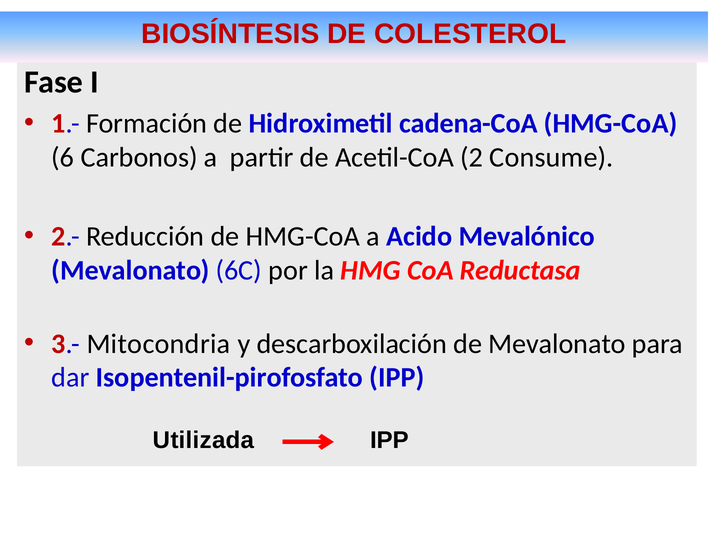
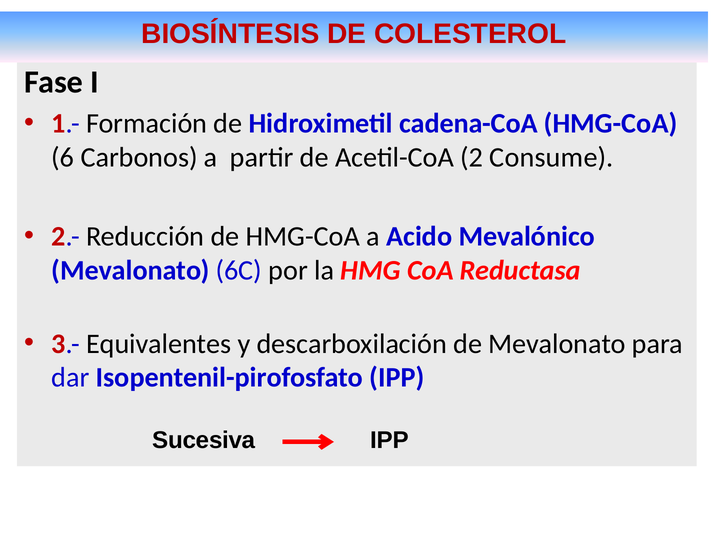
Mitocondria: Mitocondria -> Equivalentes (159, 344)
Utilizada: Utilizada -> Sucesiva (204, 440)
